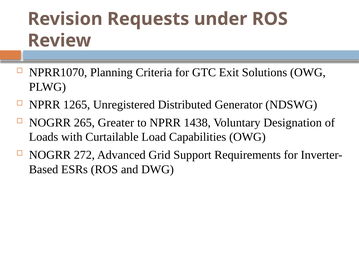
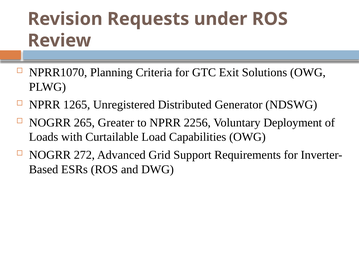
1438: 1438 -> 2256 (197, 122)
Designation: Designation -> Deployment (293, 122)
